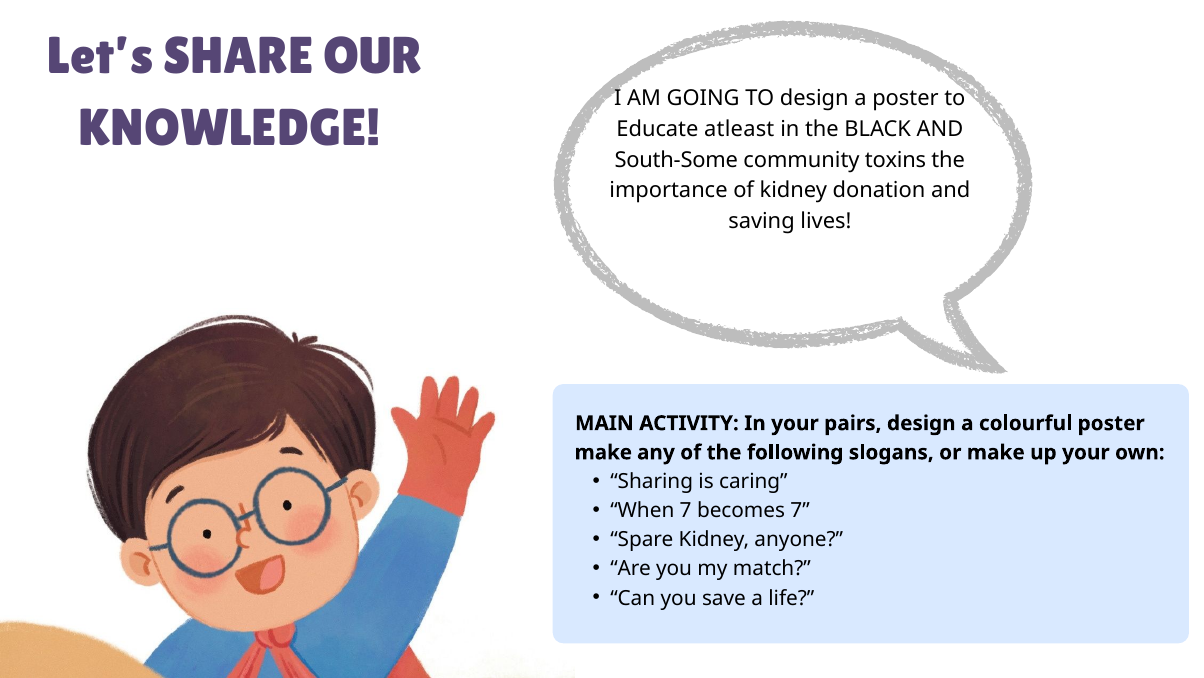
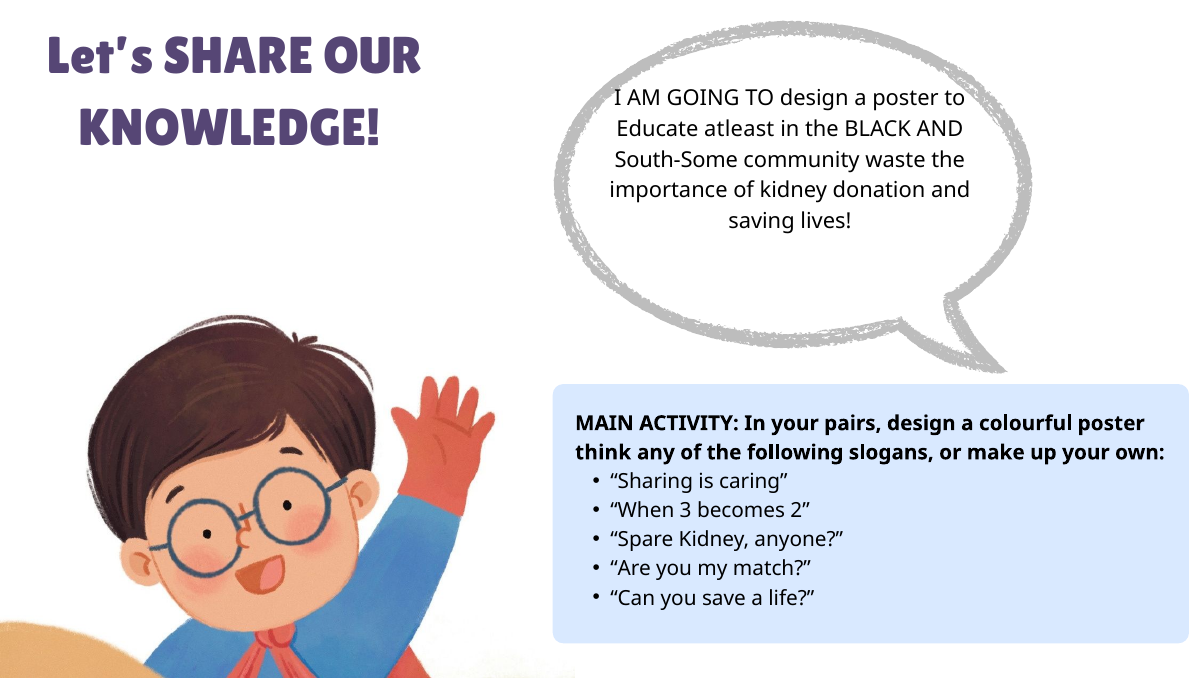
toxins: toxins -> waste (895, 160)
make: make -> think (603, 452)
When 7: 7 -> 3 (686, 510)
becomes 7: 7 -> 2 (800, 510)
